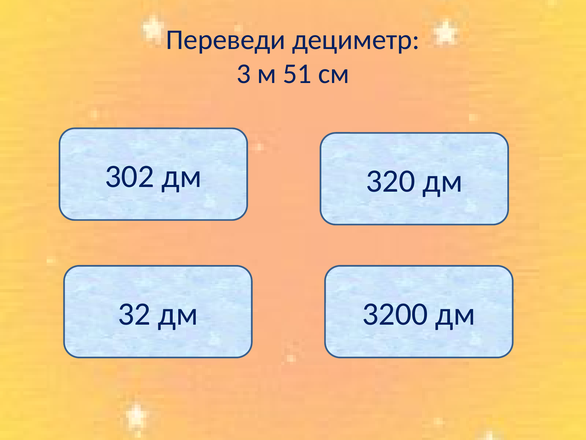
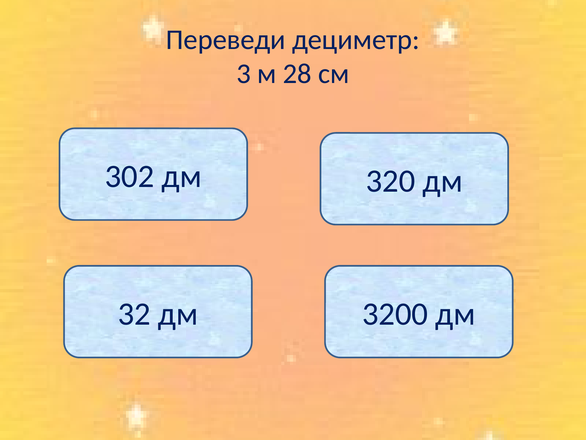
51: 51 -> 28 (297, 74)
